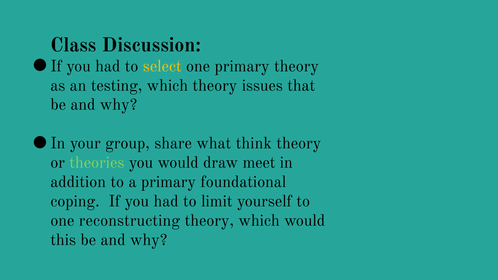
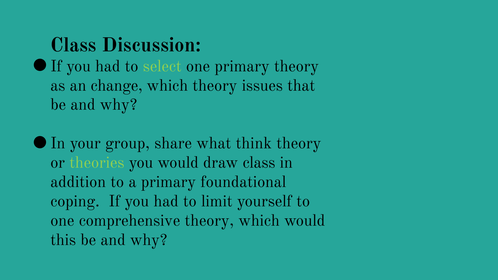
select colour: yellow -> light green (162, 66)
testing: testing -> change (117, 85)
draw meet: meet -> class (259, 163)
reconstructing: reconstructing -> comprehensive (130, 221)
